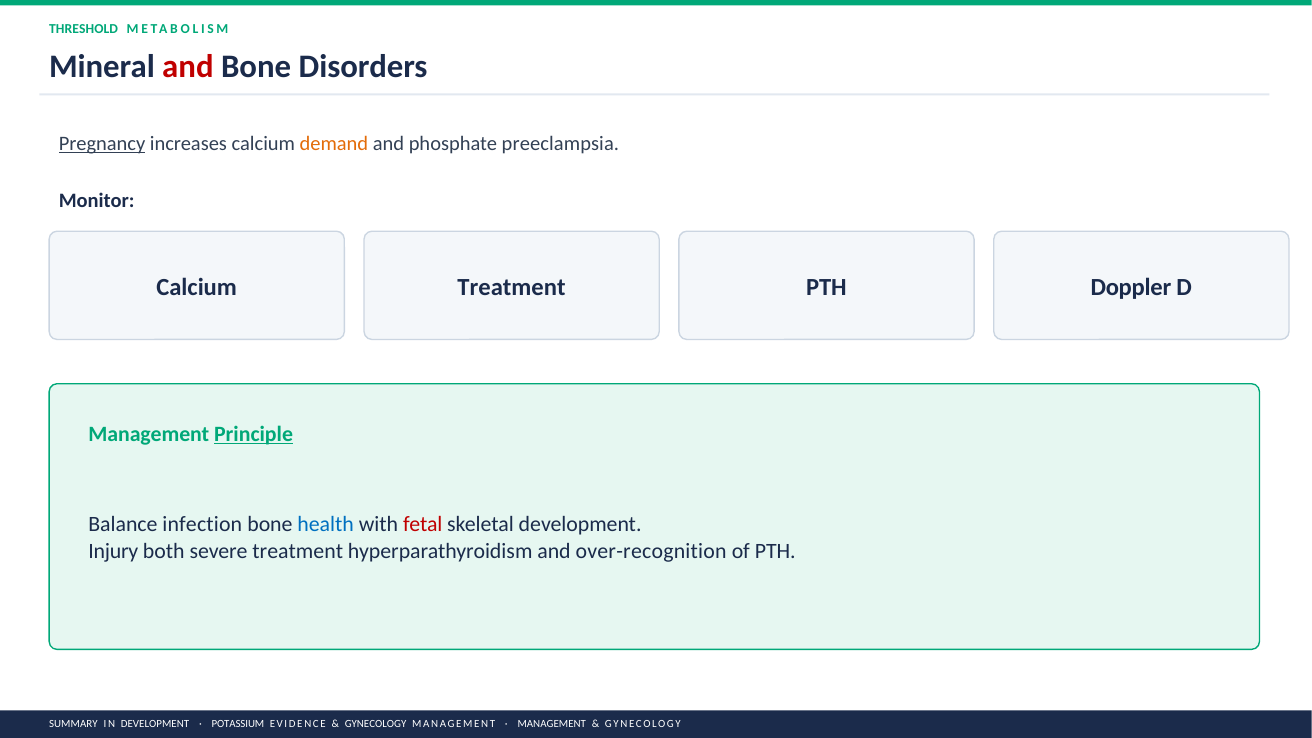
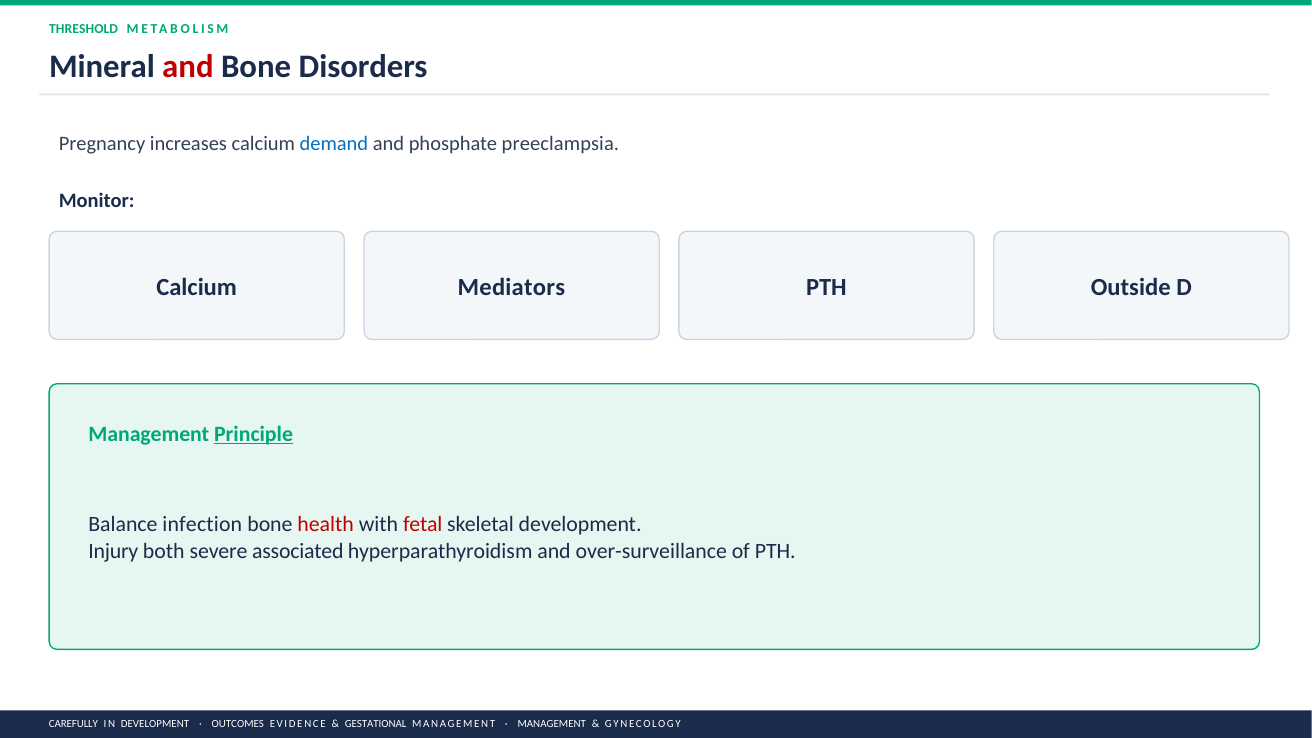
Pregnancy underline: present -> none (102, 144)
demand colour: orange -> blue (334, 144)
Calcium Treatment: Treatment -> Mediators (511, 287)
Doppler: Doppler -> Outside (1131, 287)
health colour: blue -> red (326, 525)
severe treatment: treatment -> associated (298, 551)
over-recognition: over-recognition -> over-surveillance (651, 551)
SUMMARY: SUMMARY -> CAREFULLY (74, 724)
POTASSIUM: POTASSIUM -> OUTCOMES (238, 724)
GYNECOLOGY: GYNECOLOGY -> GESTATIONAL (376, 724)
